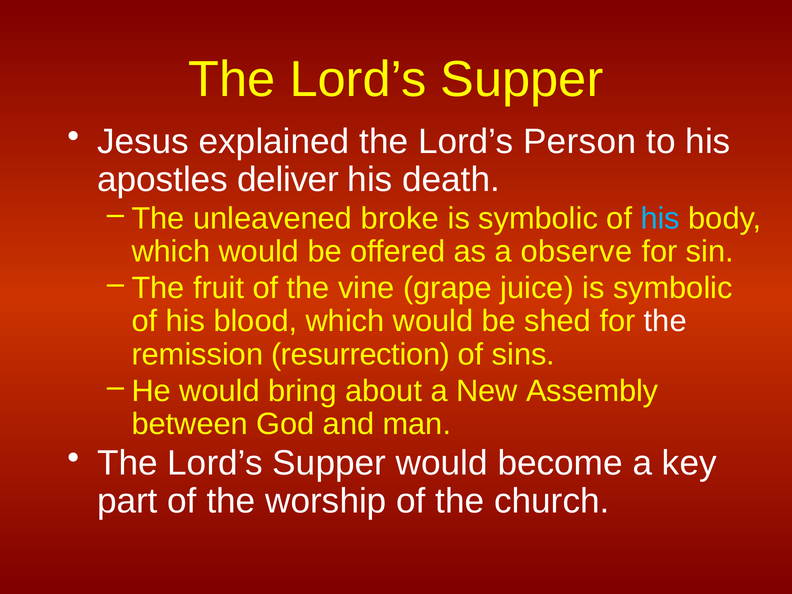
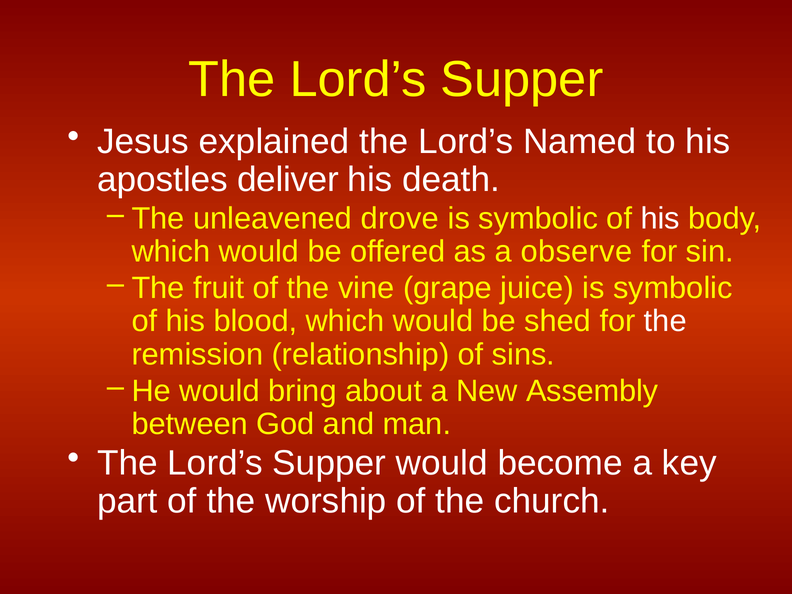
Person: Person -> Named (580, 142)
broke: broke -> drove (400, 218)
his colour: light blue -> white (660, 218)
resurrection: resurrection -> relationship (360, 355)
